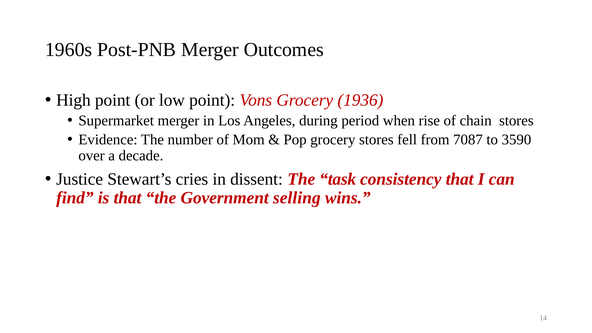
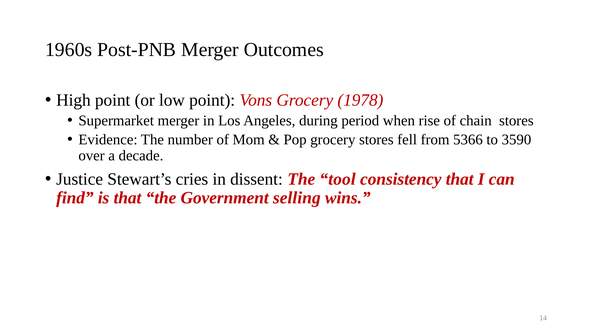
1936: 1936 -> 1978 (360, 100)
7087: 7087 -> 5366 (468, 140)
task: task -> tool (338, 179)
